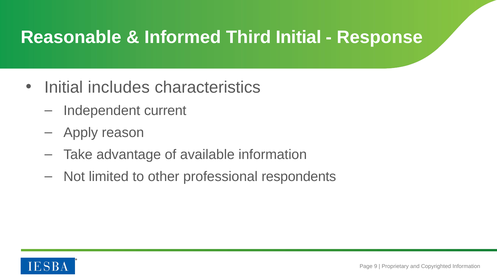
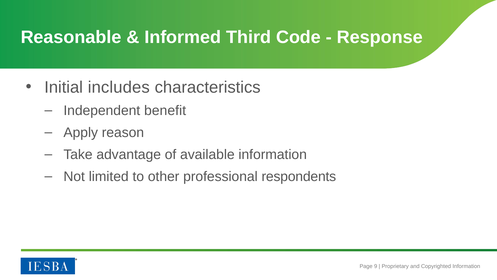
Third Initial: Initial -> Code (298, 37)
current: current -> benefit (165, 110)
